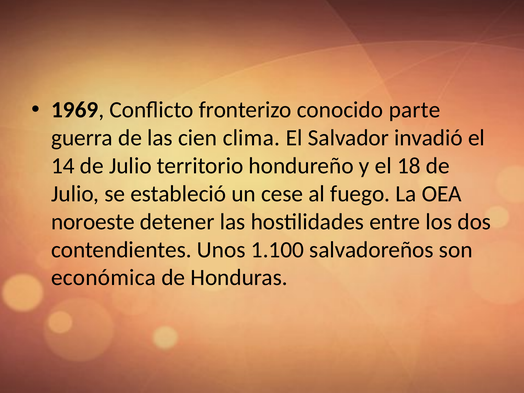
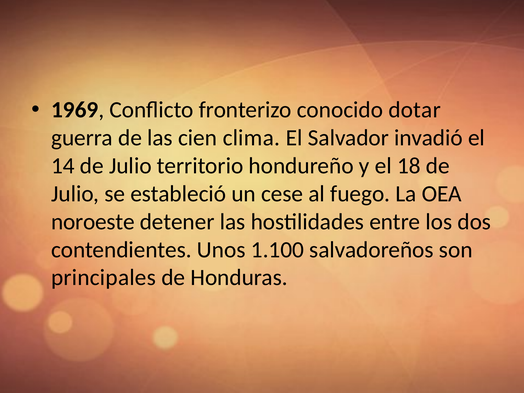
parte: parte -> dotar (415, 110)
económica: económica -> principales (103, 278)
